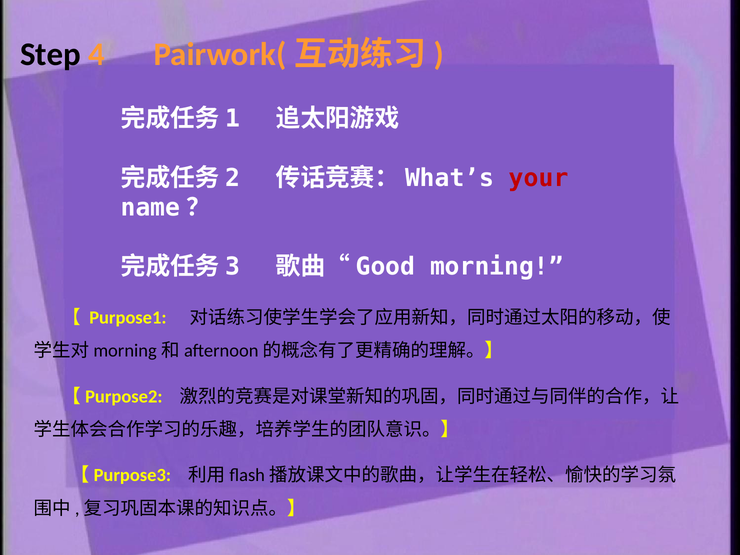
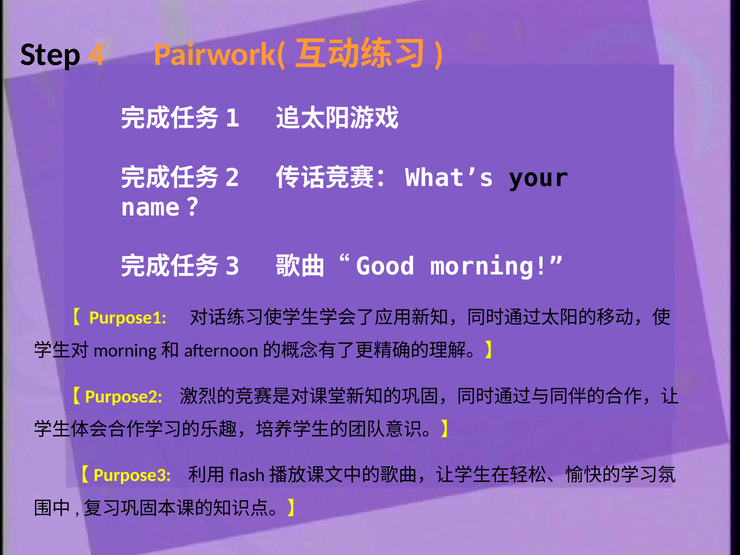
your colour: red -> black (539, 178)
